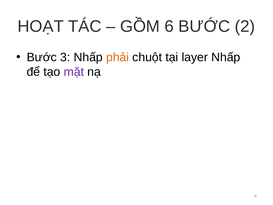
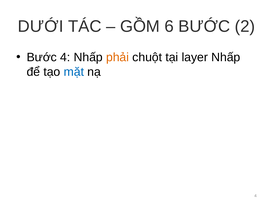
HOẠT: HOẠT -> DƯỚI (41, 26)
Bước 3: 3 -> 4 (65, 57)
mặt colour: purple -> blue (74, 72)
